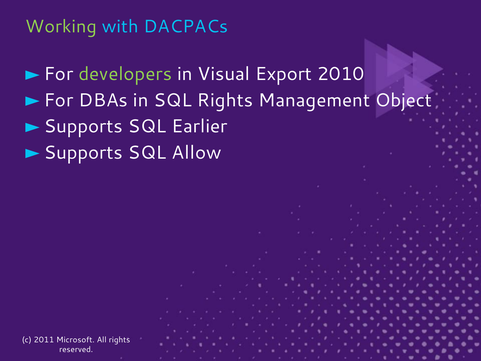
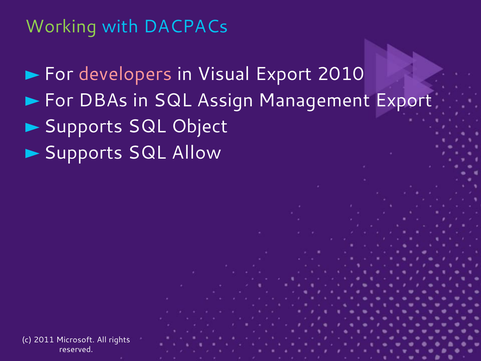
developers colour: light green -> pink (125, 74)
SQL Rights: Rights -> Assign (225, 100)
Management Object: Object -> Export (404, 100)
Earlier: Earlier -> Object (200, 126)
